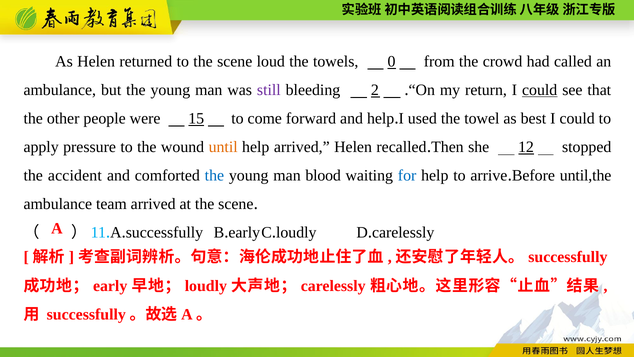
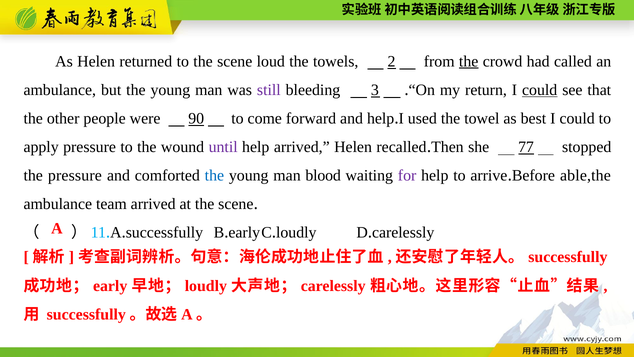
0: 0 -> 2 (392, 61)
the underline: none -> present (469, 61)
2: 2 -> 3 (375, 90)
15: 15 -> 90 (196, 118)
until colour: orange -> purple (223, 147)
12: 12 -> 77 (526, 147)
the accident: accident -> pressure (75, 175)
for colour: blue -> purple (407, 175)
until,the: until,the -> able,the (585, 175)
